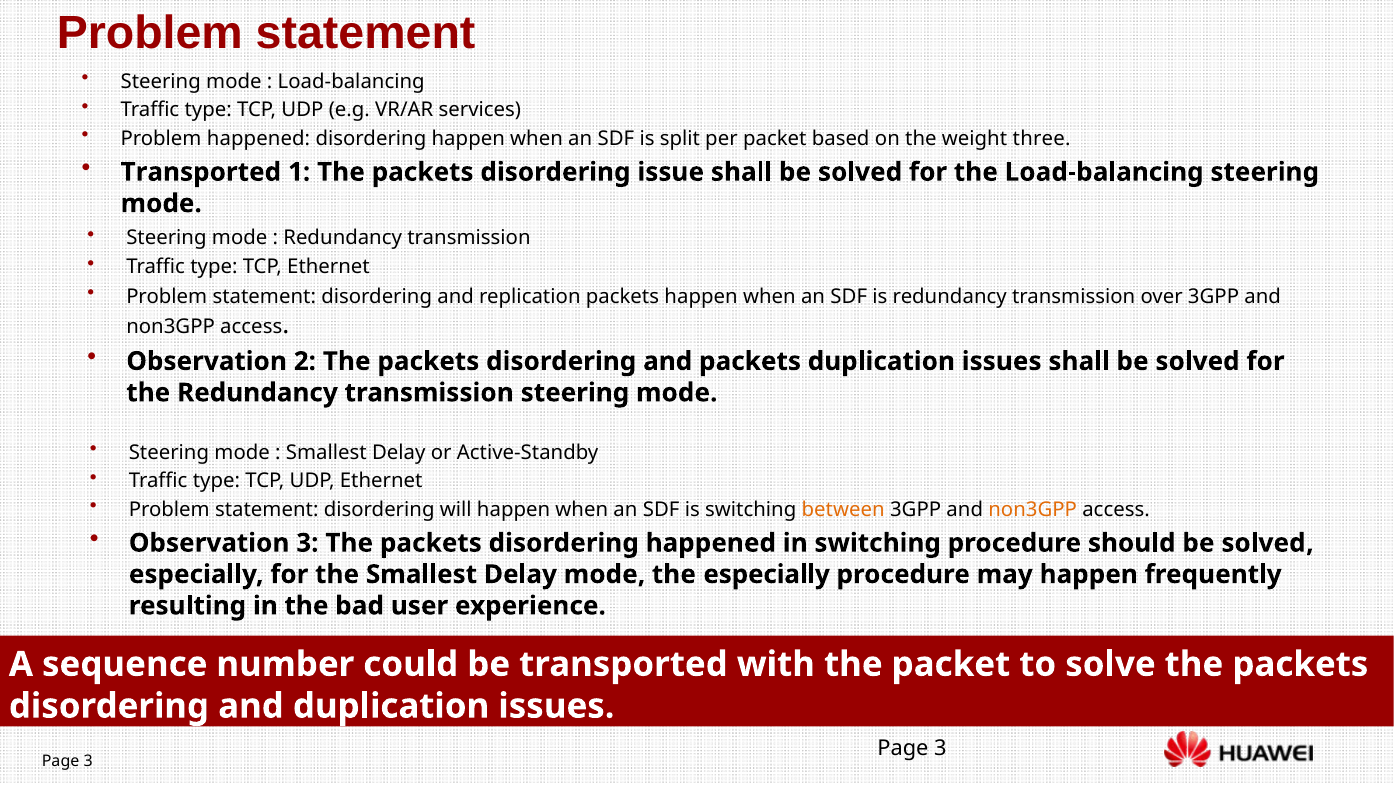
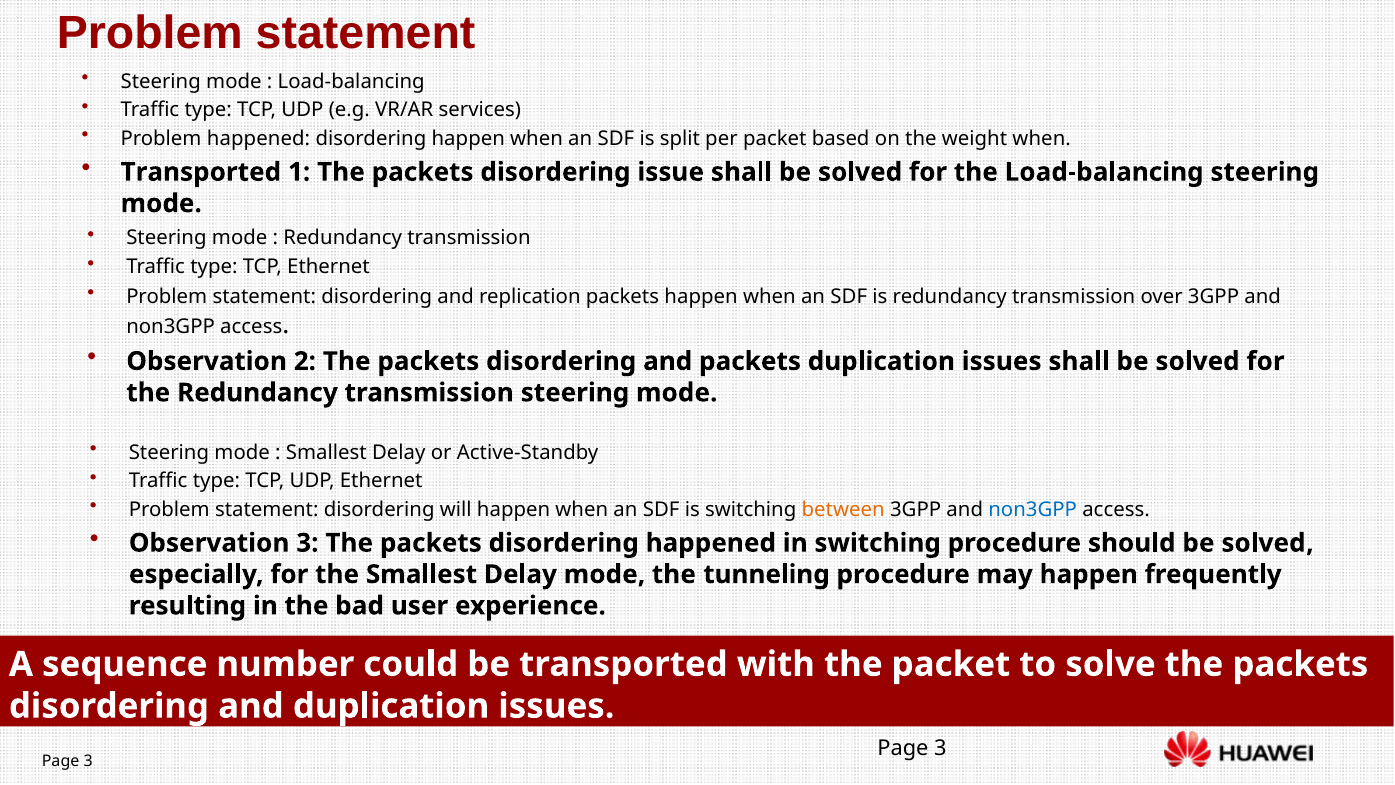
weight three: three -> when (1042, 139)
non3GPP colour: orange -> blue (1033, 509)
the especially: especially -> tunneling (767, 574)
